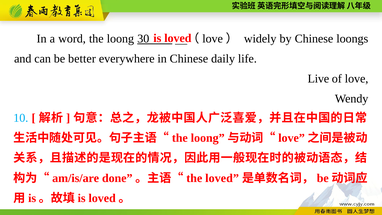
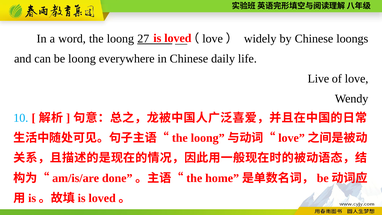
30: 30 -> 27 (143, 39)
be better: better -> loong (82, 59)
the loved: loved -> home (222, 178)
